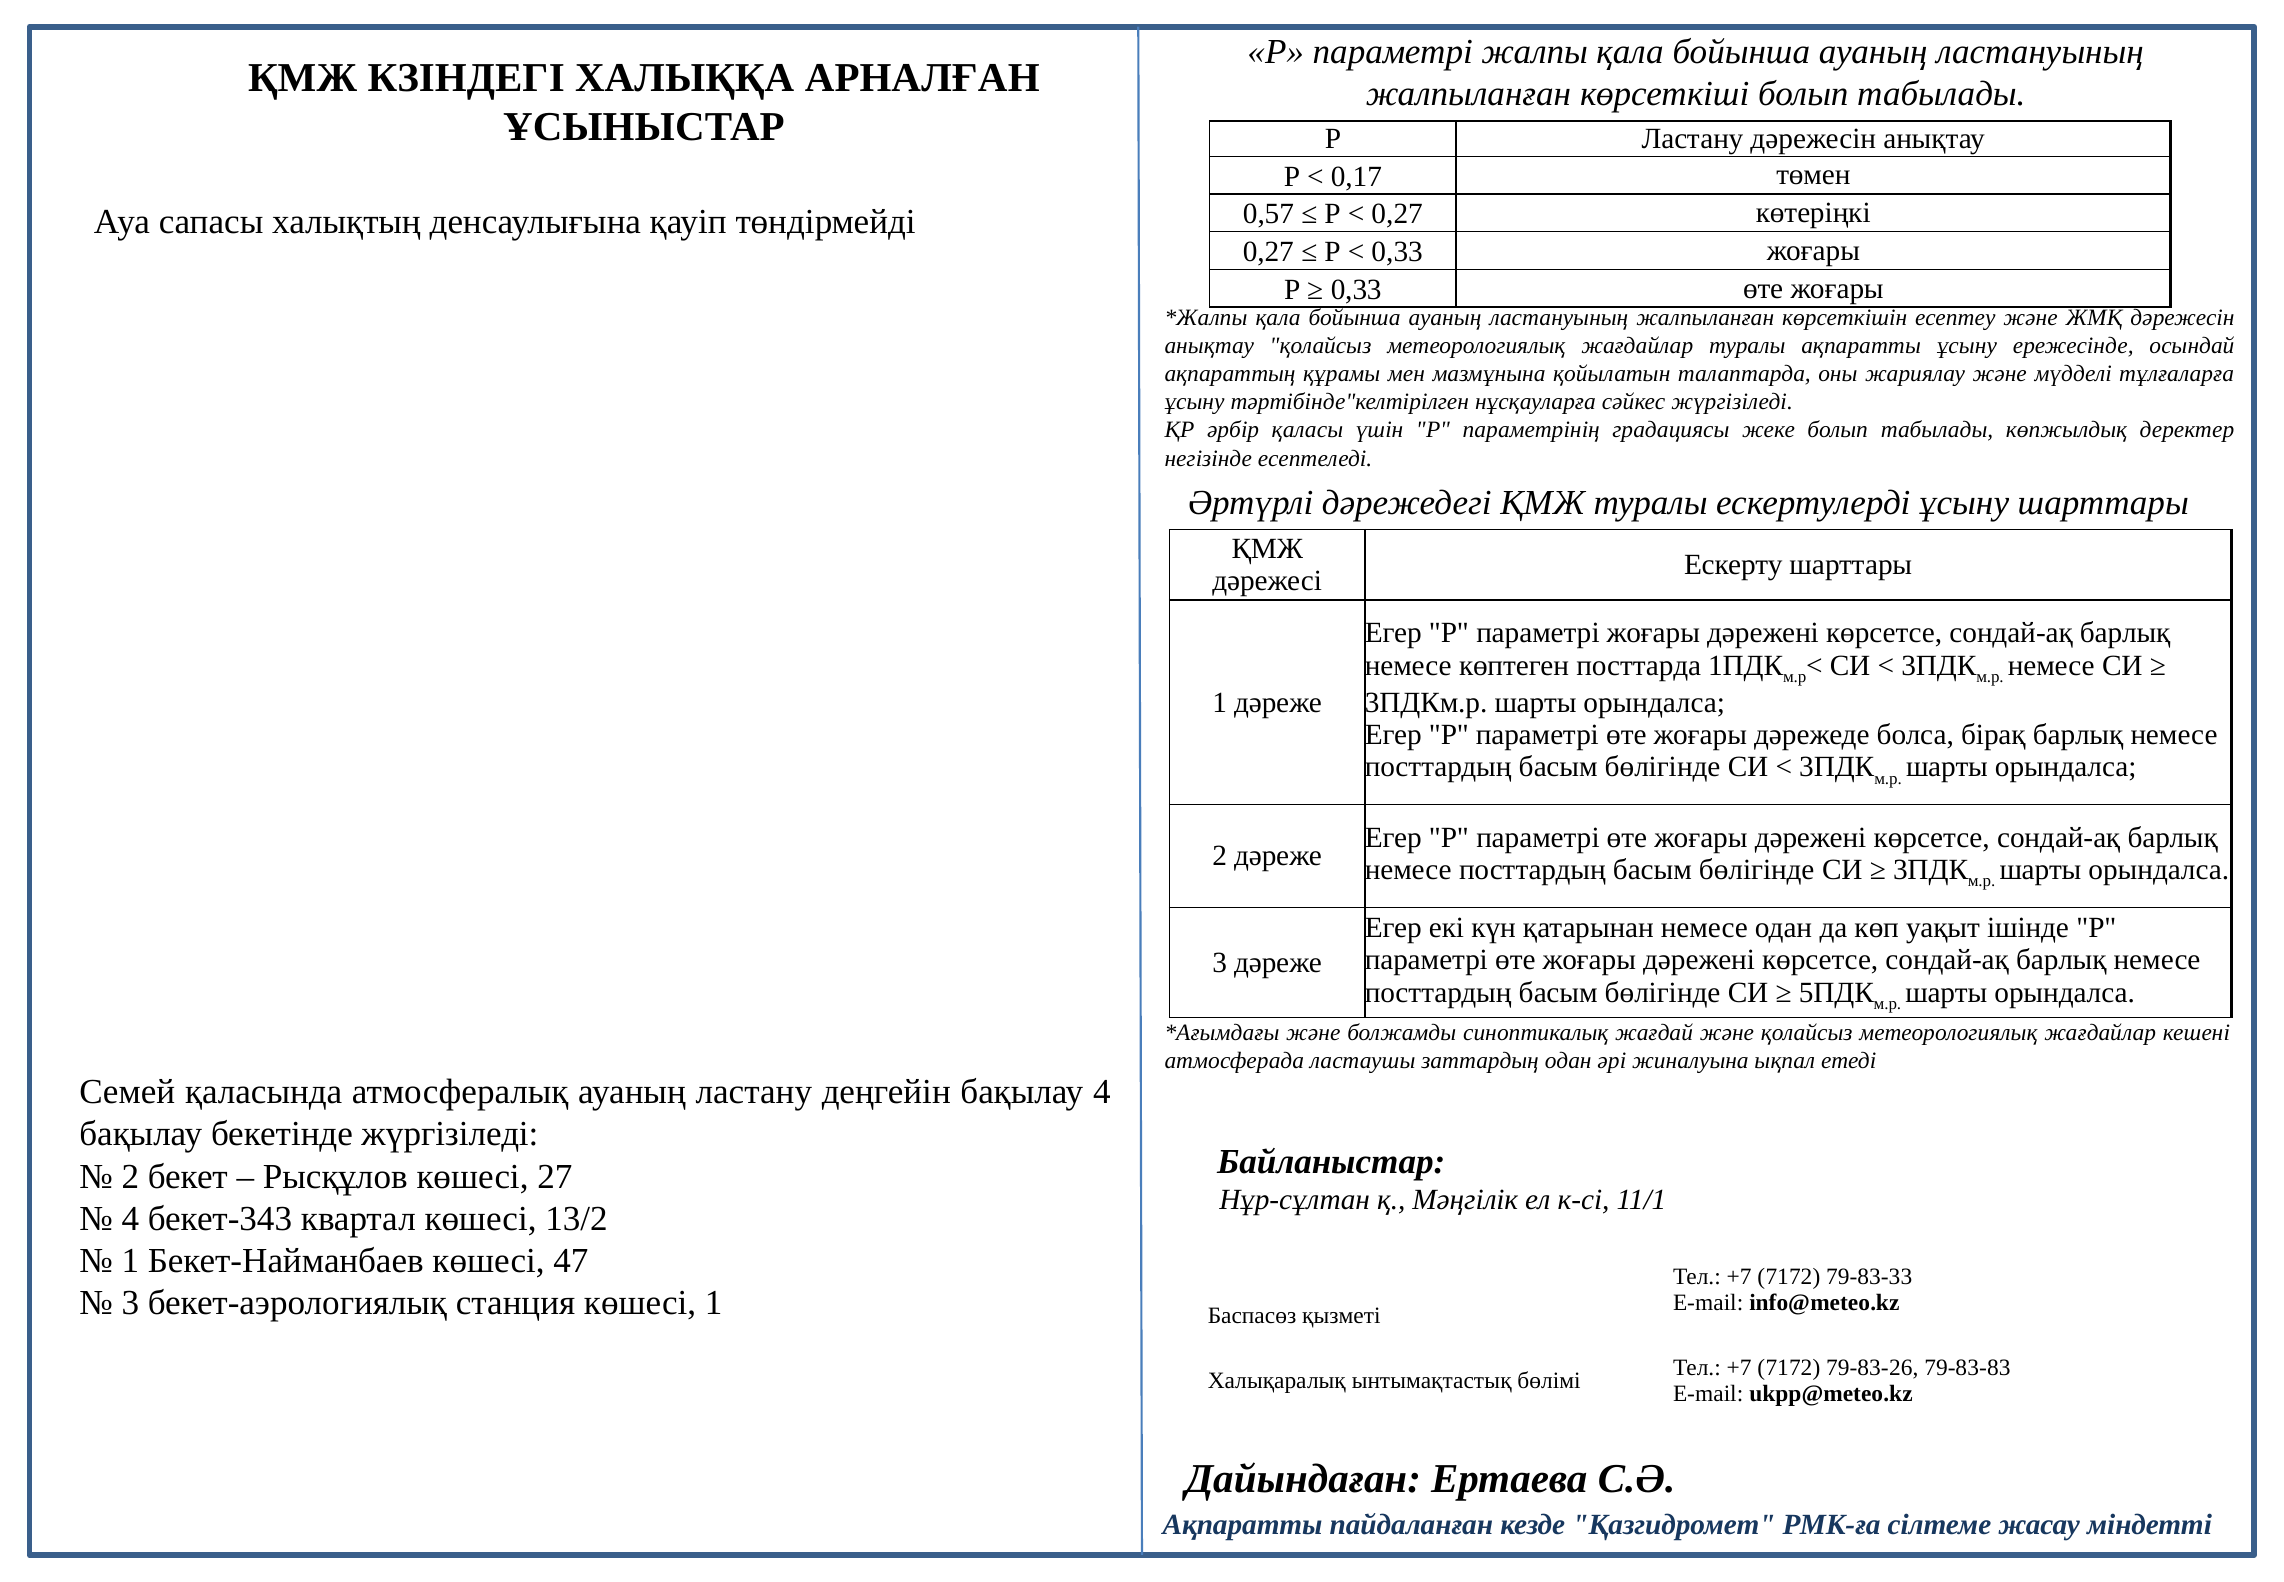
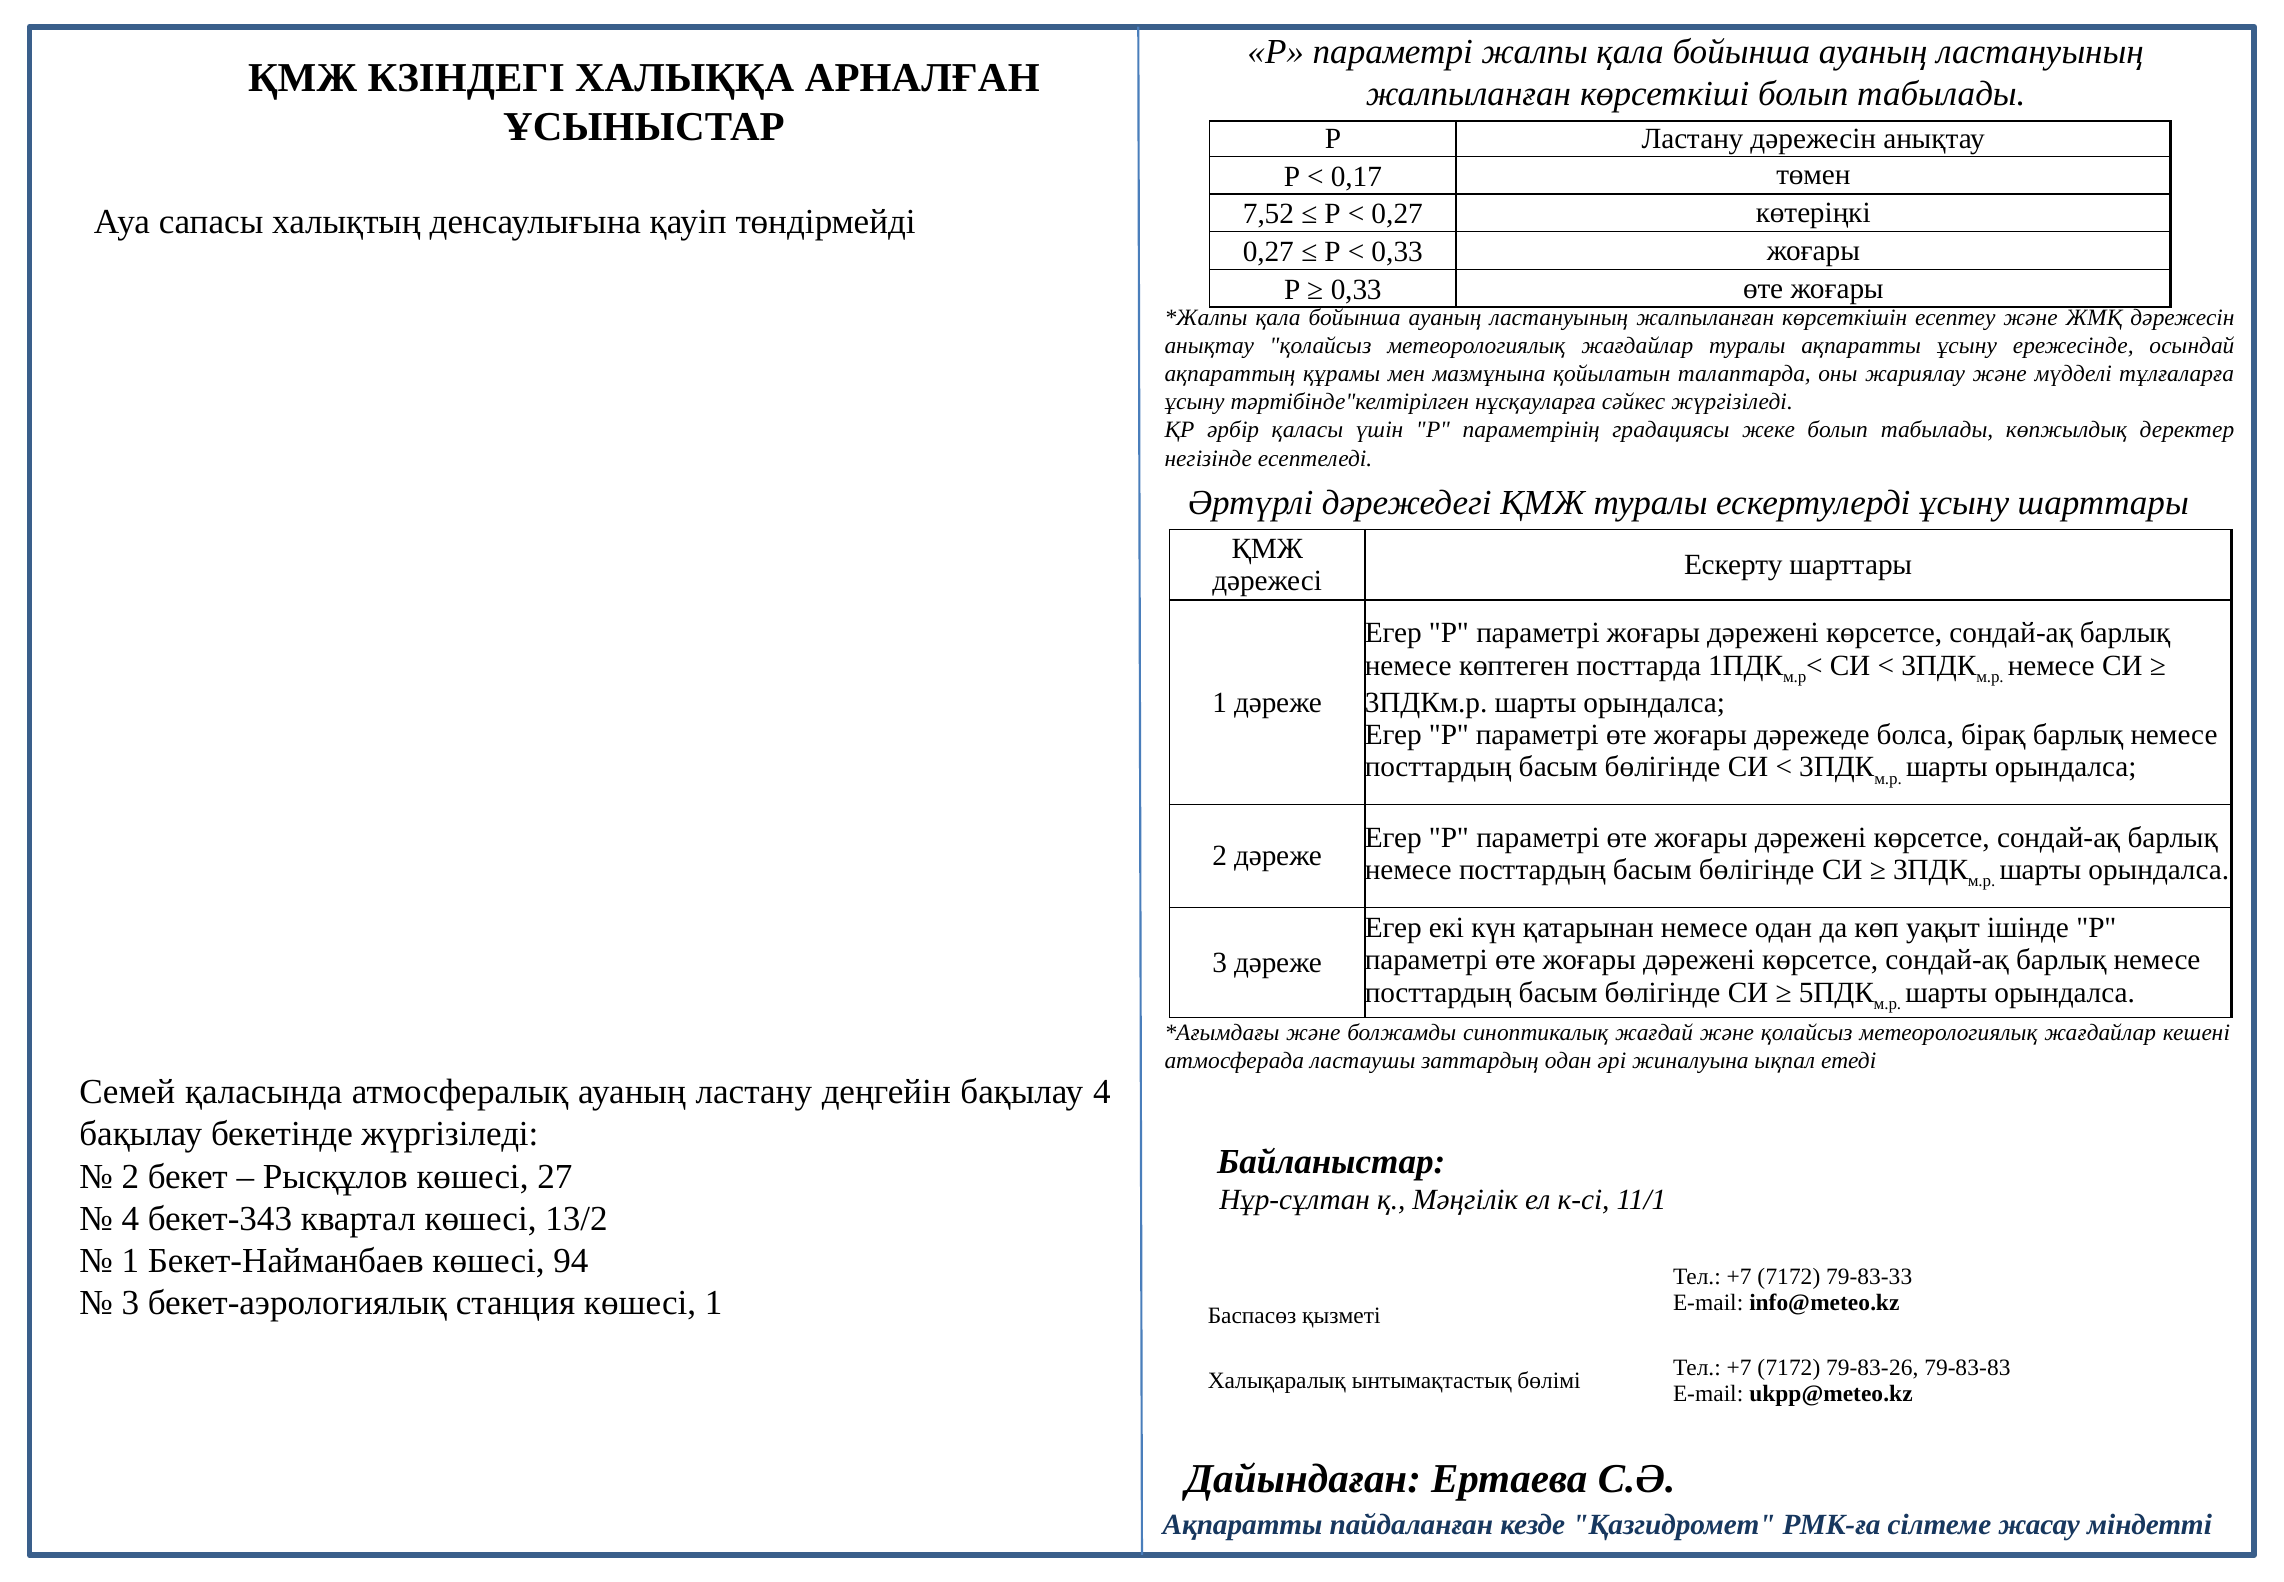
0,57: 0,57 -> 7,52 (1268, 214)
47: 47 -> 94 (571, 1260)
